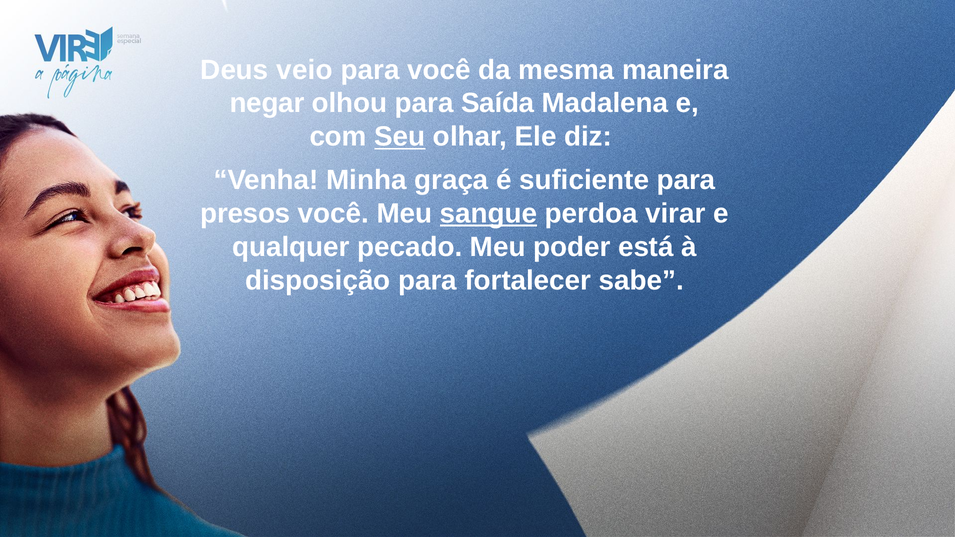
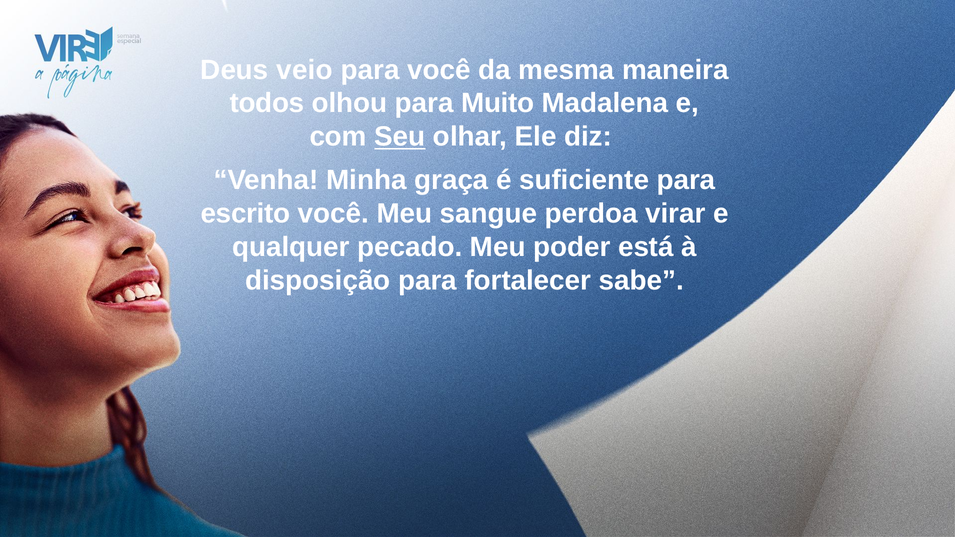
negar: negar -> todos (267, 103)
Saída: Saída -> Muito (498, 103)
presos: presos -> escrito (245, 214)
sangue underline: present -> none (489, 214)
